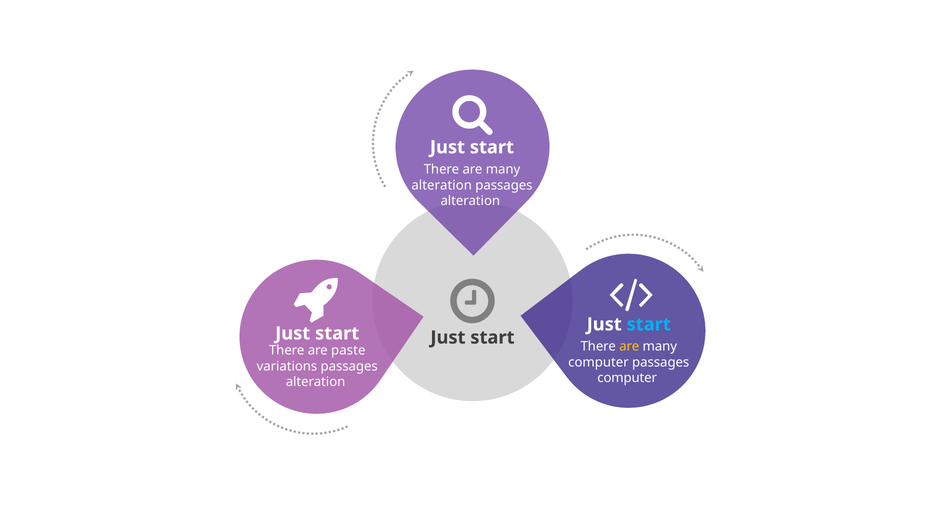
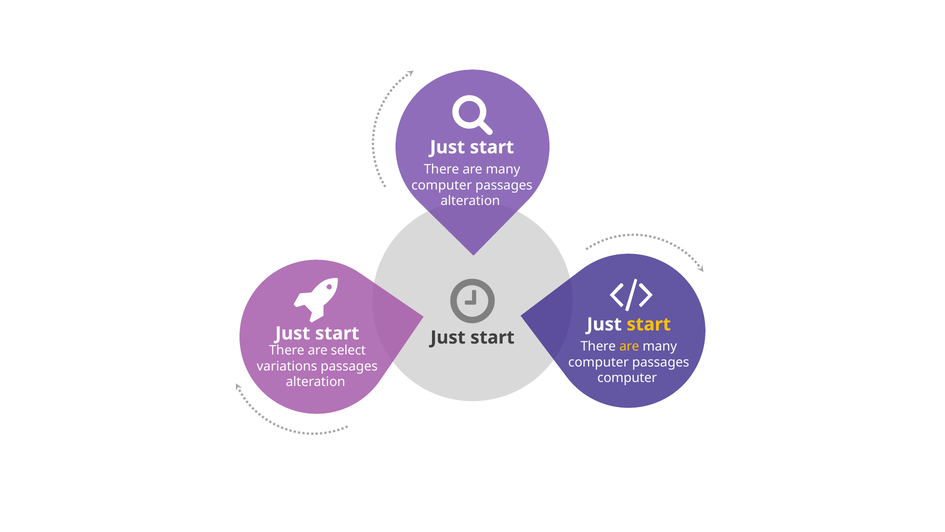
alteration: alteration -> computer (442, 185)
start colour: light blue -> yellow (649, 324)
paste: paste -> select (348, 350)
